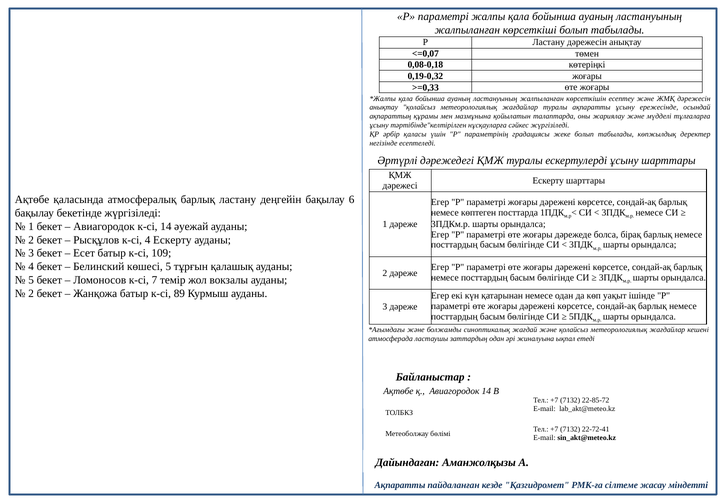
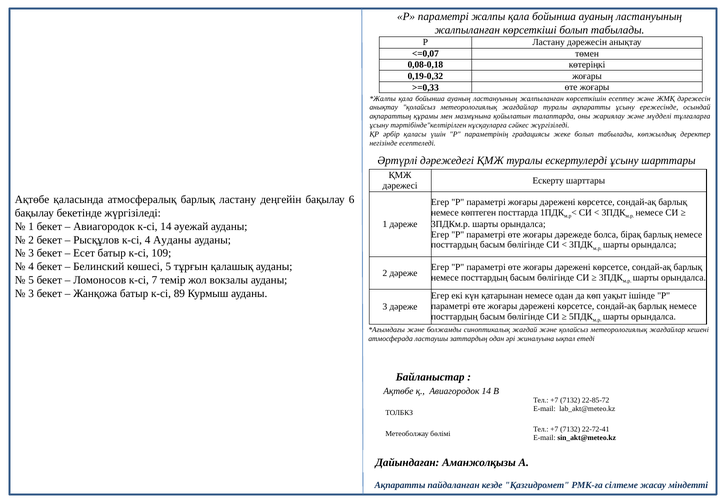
4 Ескерту: Ескерту -> Ауданы (172, 240)
2: 2 -> 3 (31, 293)
